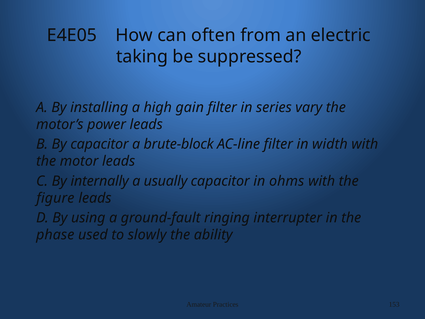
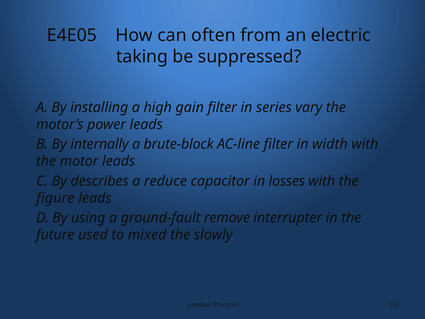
By capacitor: capacitor -> internally (100, 144)
internally: internally -> describes (100, 181)
usually: usually -> reduce (165, 181)
ohms: ohms -> losses (287, 181)
ringing: ringing -> remove (227, 218)
phase: phase -> future (55, 235)
slowly: slowly -> mixed (147, 235)
ability: ability -> slowly (213, 235)
